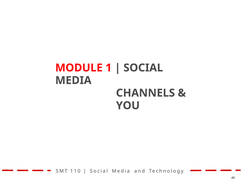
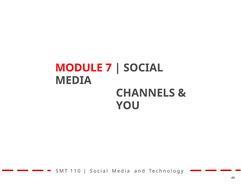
1: 1 -> 7 (109, 68)
